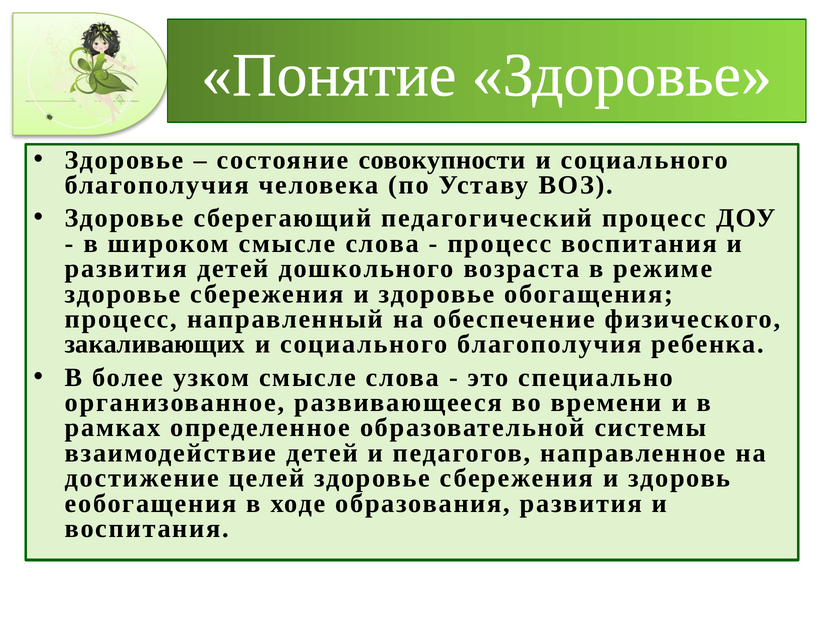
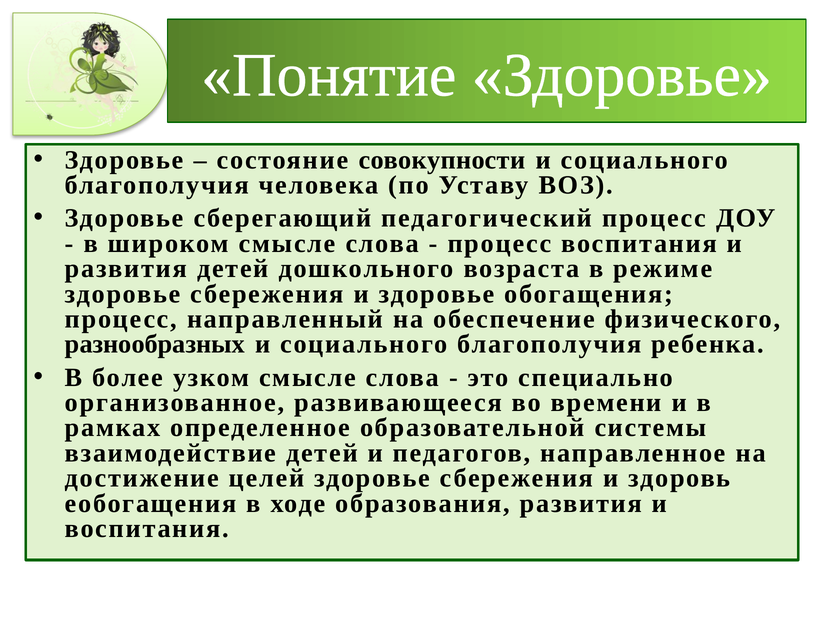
закаливающих: закаливающих -> разнообразных (155, 344)
